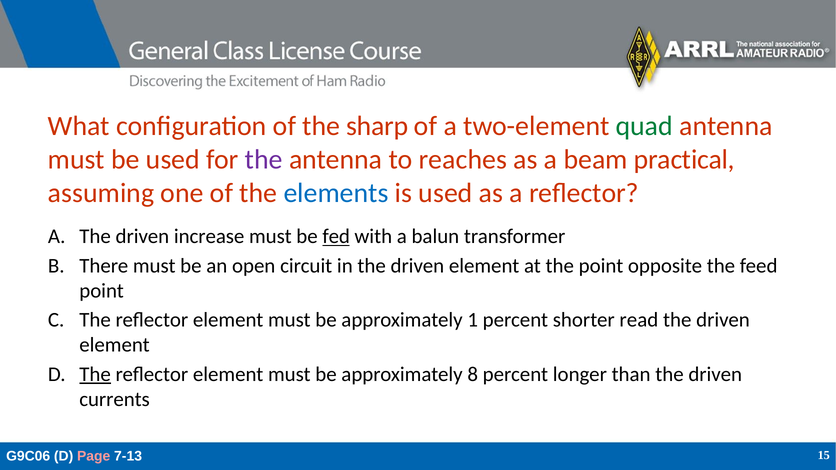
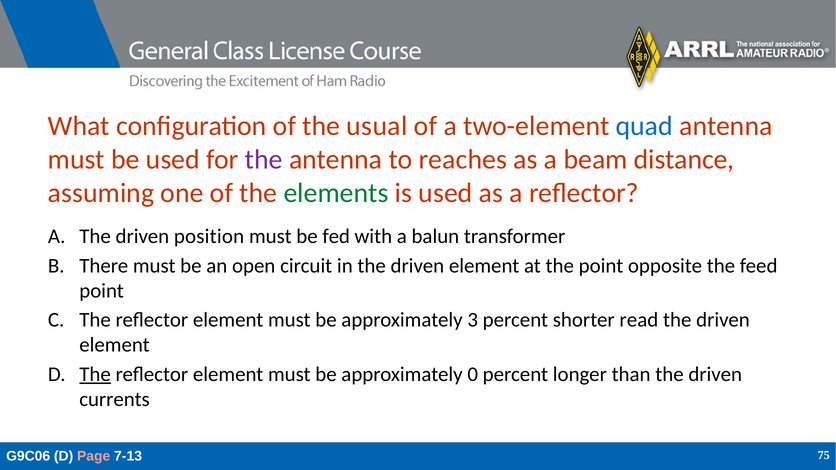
sharp: sharp -> usual (377, 126)
quad colour: green -> blue (644, 126)
practical: practical -> distance (684, 160)
elements colour: blue -> green (336, 193)
increase: increase -> position (209, 237)
fed underline: present -> none (336, 237)
1: 1 -> 3 (473, 320)
8: 8 -> 0 (473, 374)
15: 15 -> 75 (824, 455)
